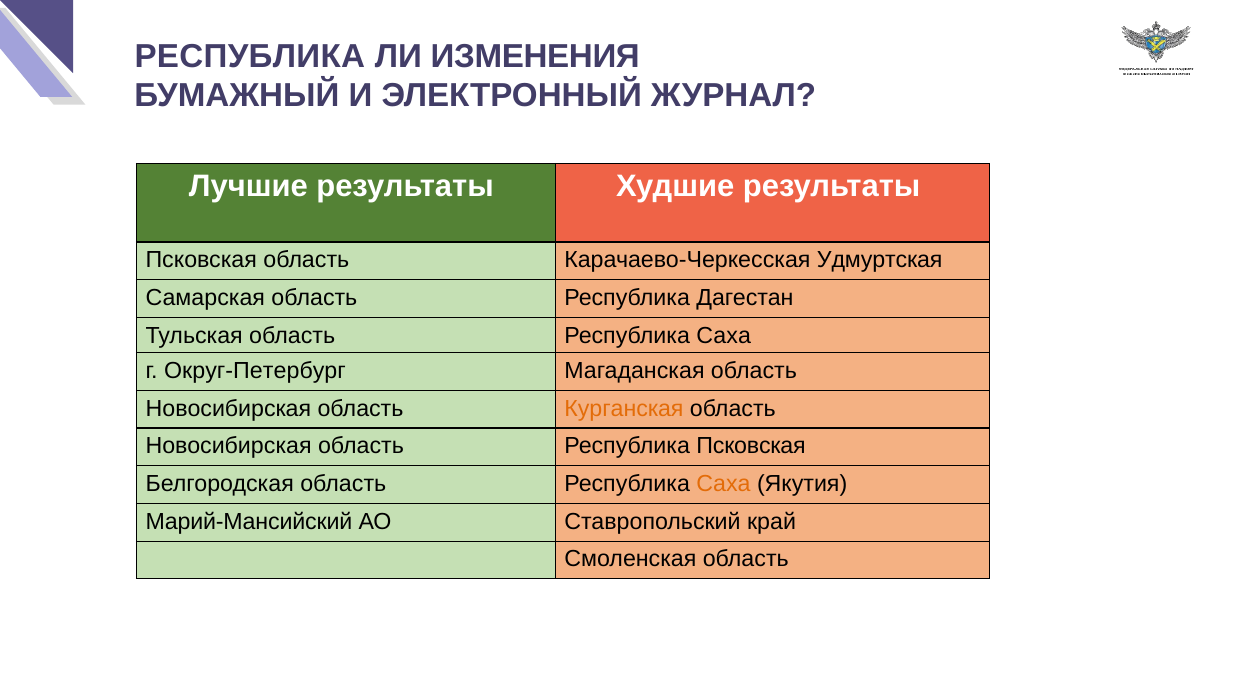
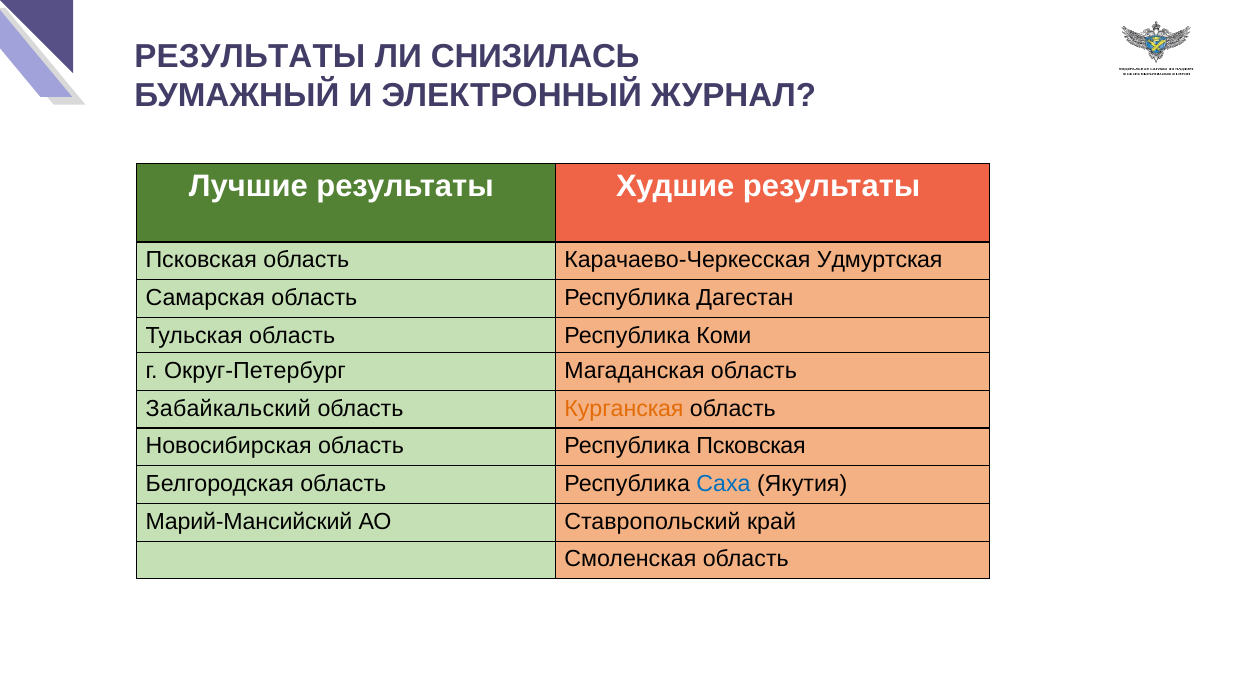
РЕСПУБЛИКА: РЕСПУБЛИКА -> РЕЗУЛЬТАТЫ (250, 56)
ИЗМЕНЕНИЯ: ИЗМЕНЕНИЯ -> СНИЗИЛАСЬ (535, 56)
Тульская область Республика Саха: Саха -> Коми (724, 335)
Новосибирская: Новосибирская -> Забайкальский (228, 408)
Саха colour: orange -> blue (723, 483)
